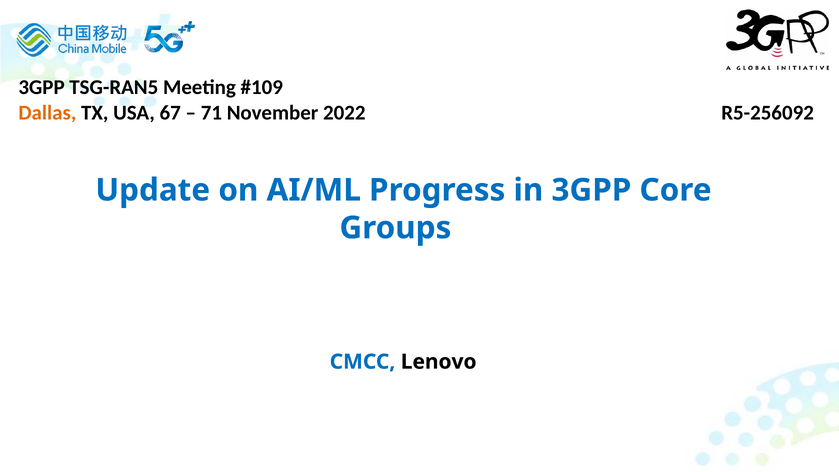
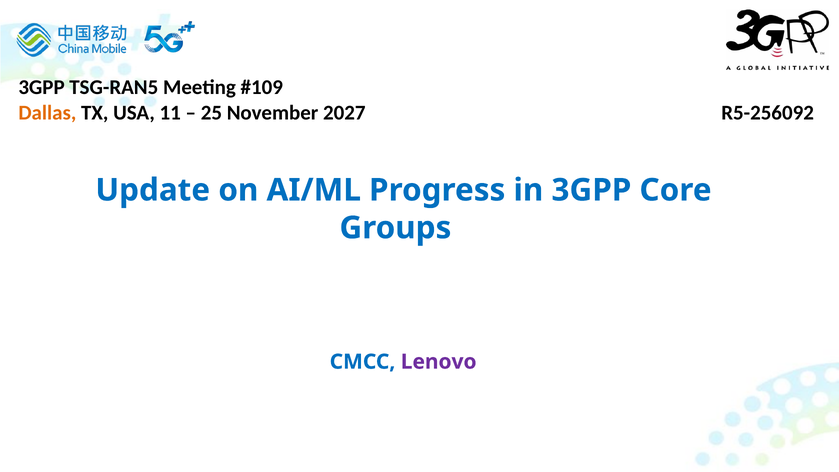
67: 67 -> 11 (170, 113)
71: 71 -> 25 (211, 113)
2022: 2022 -> 2027 (344, 113)
Lenovo colour: black -> purple (439, 362)
